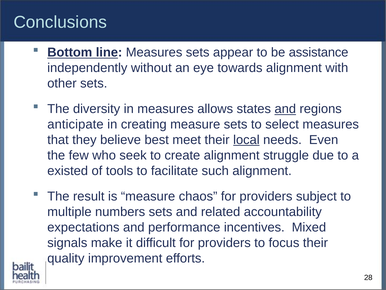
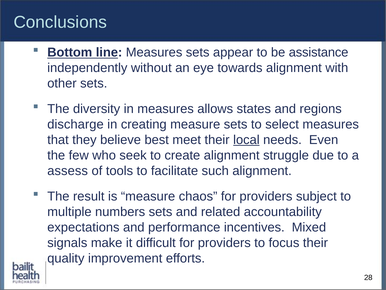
and underline: present -> none (285, 109)
anticipate: anticipate -> discharge (75, 124)
existed: existed -> assess (68, 171)
